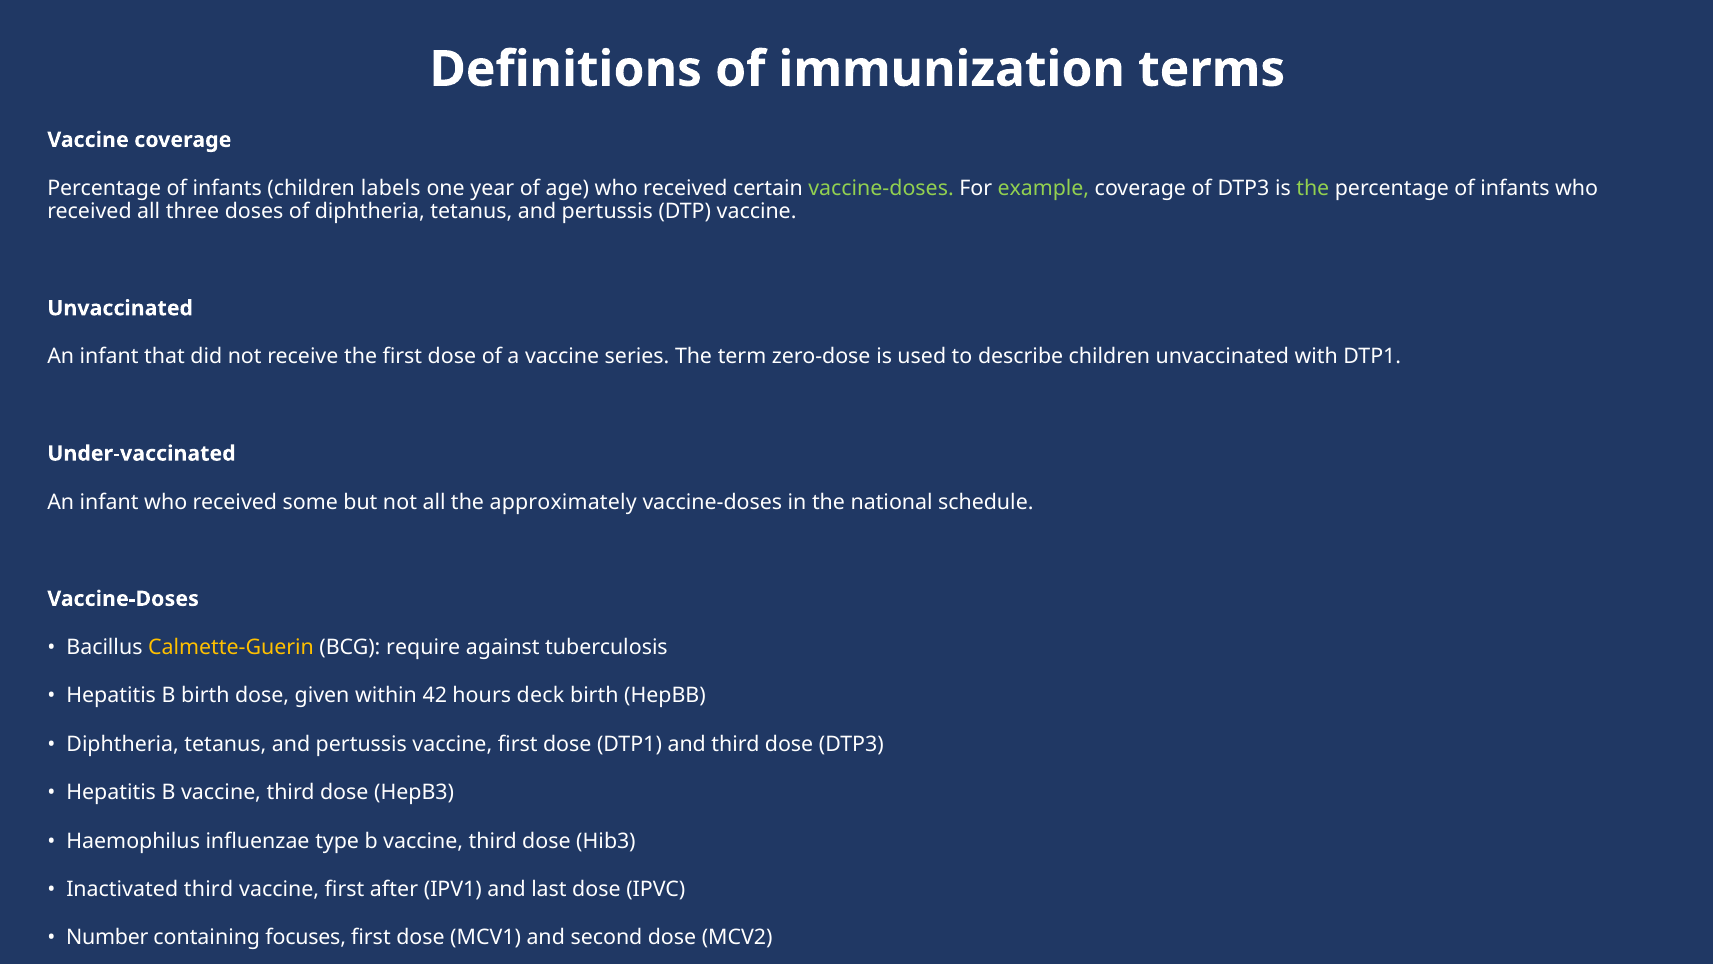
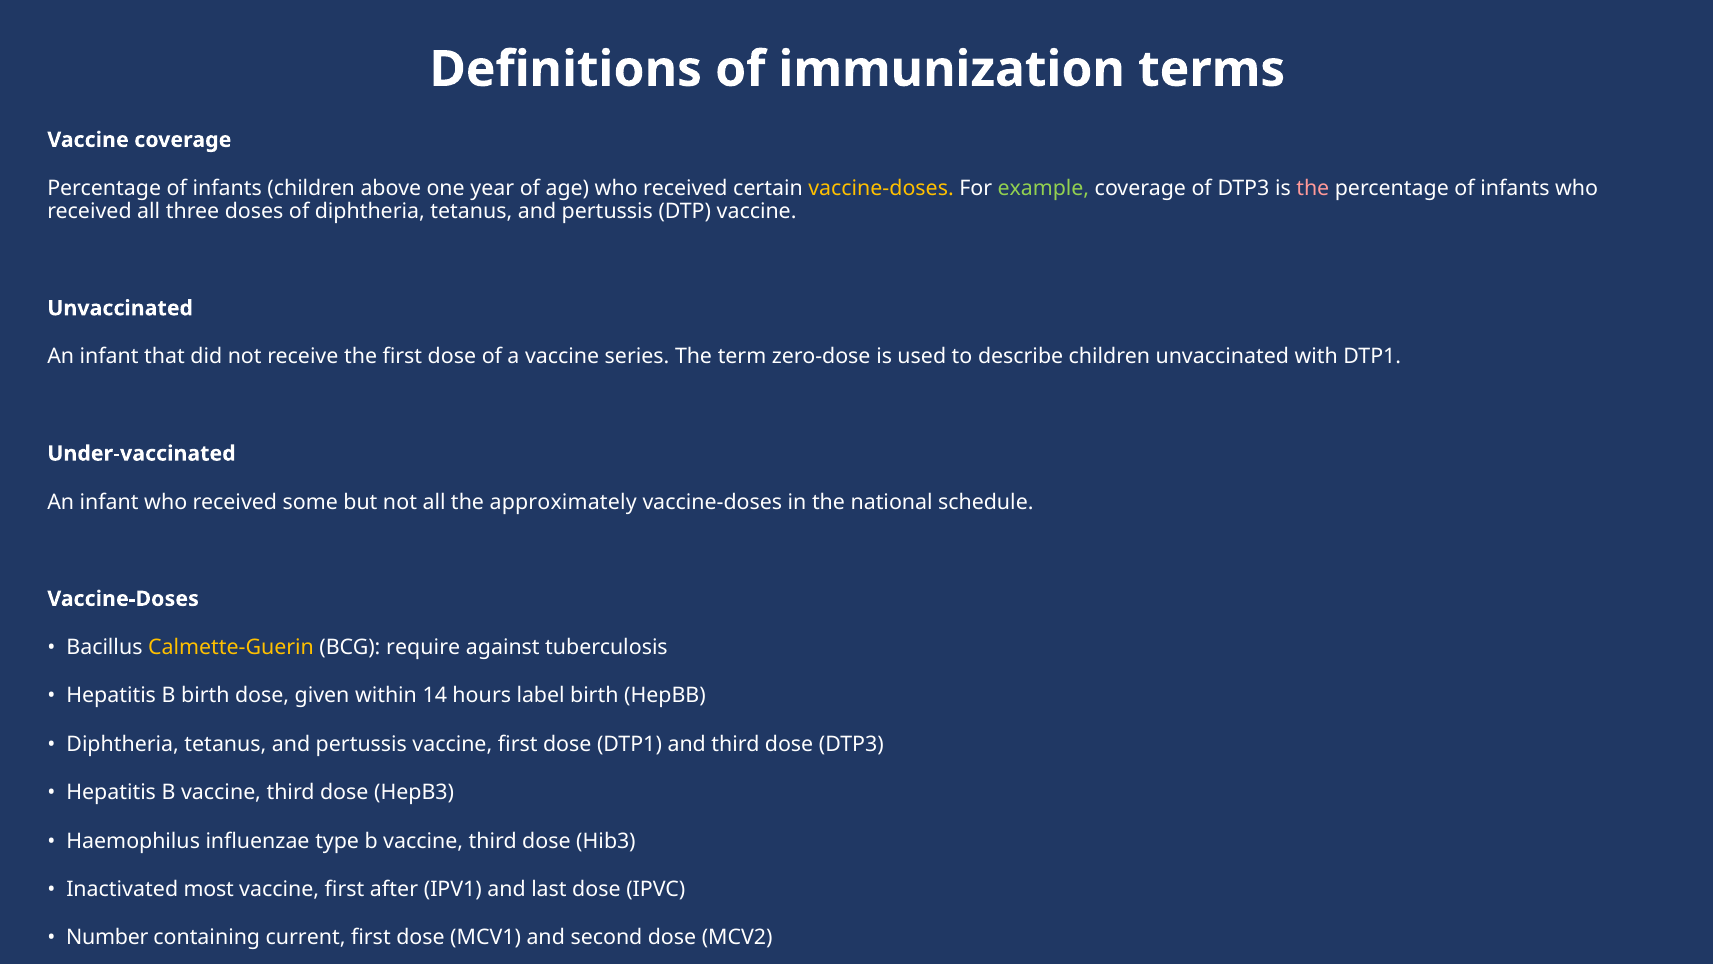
labels: labels -> above (391, 188)
vaccine-doses colour: light green -> yellow (881, 188)
the colour: light green -> pink (1313, 188)
42: 42 -> 14 (435, 695)
deck: deck -> label (541, 695)
Inactivated third: third -> most (209, 889)
containing focuses: focuses -> current (306, 937)
